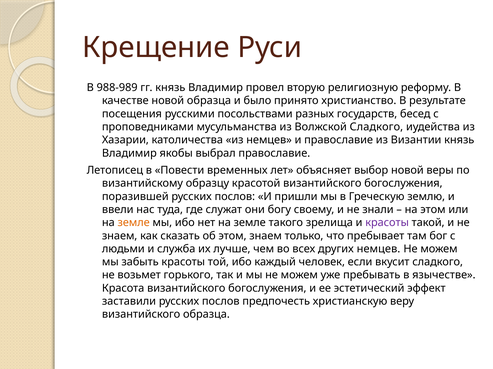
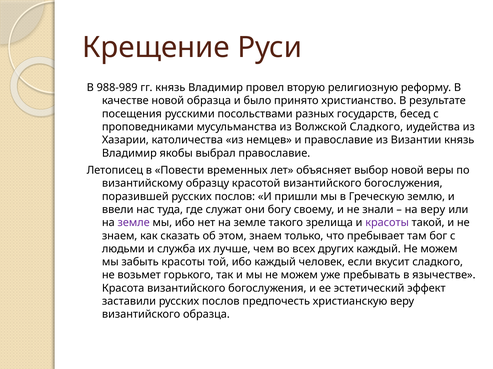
на этом: этом -> веру (433, 210)
земле colour: orange -> purple (134, 223)
других немцев: немцев -> каждый (379, 249)
